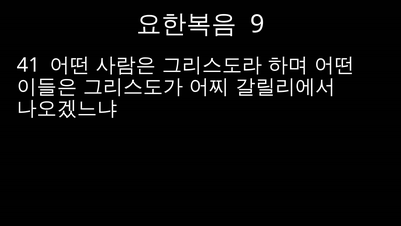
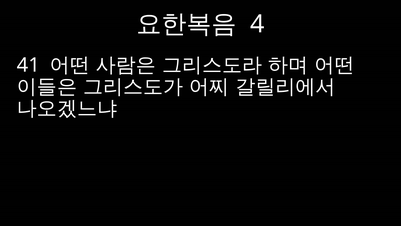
9: 9 -> 4 (257, 24)
